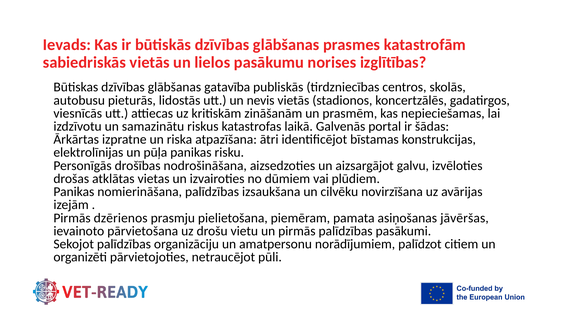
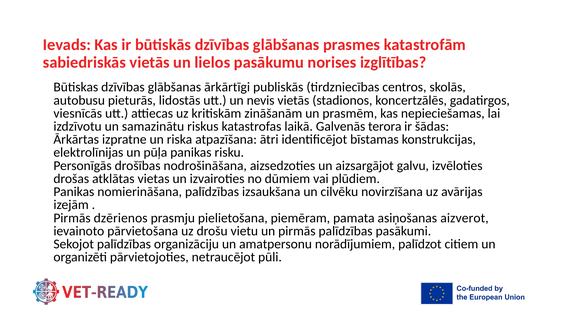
gatavība: gatavība -> ārkārtīgi (227, 87)
portal: portal -> terora (385, 126)
jāvēršas: jāvēršas -> aizverot (465, 218)
